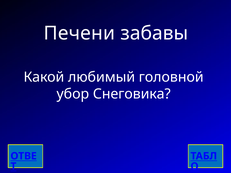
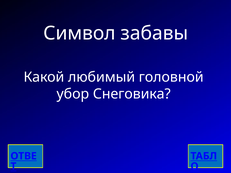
Печени: Печени -> Символ (79, 33)
